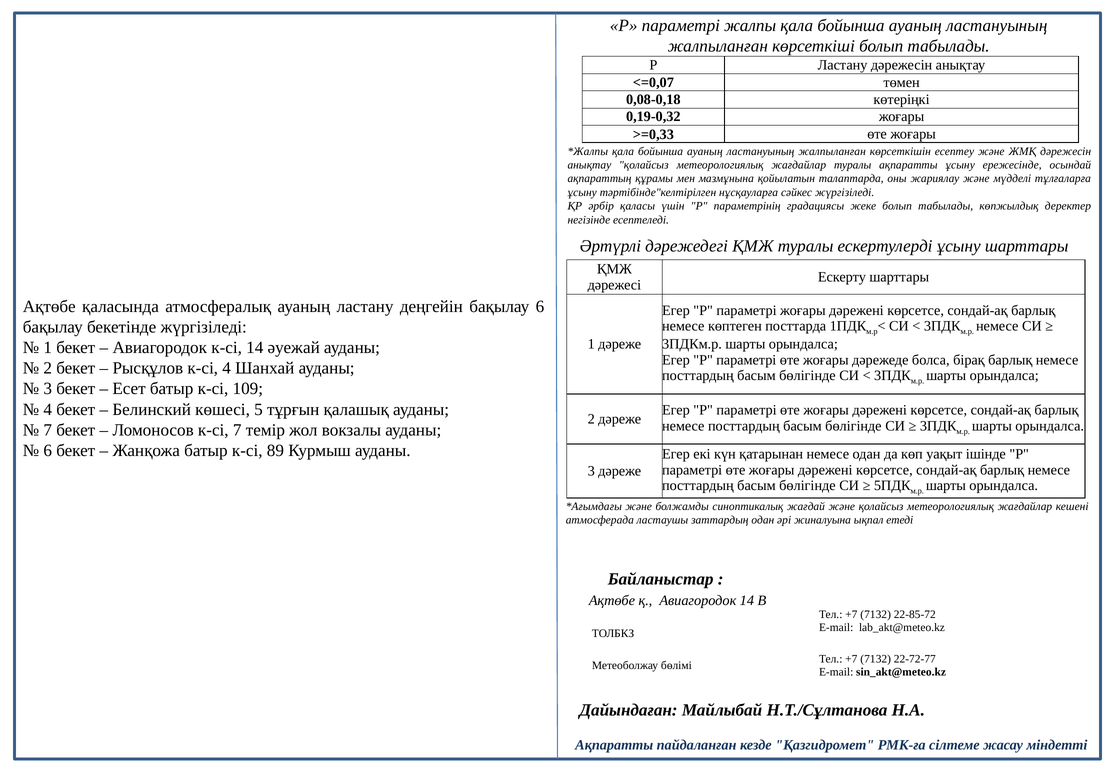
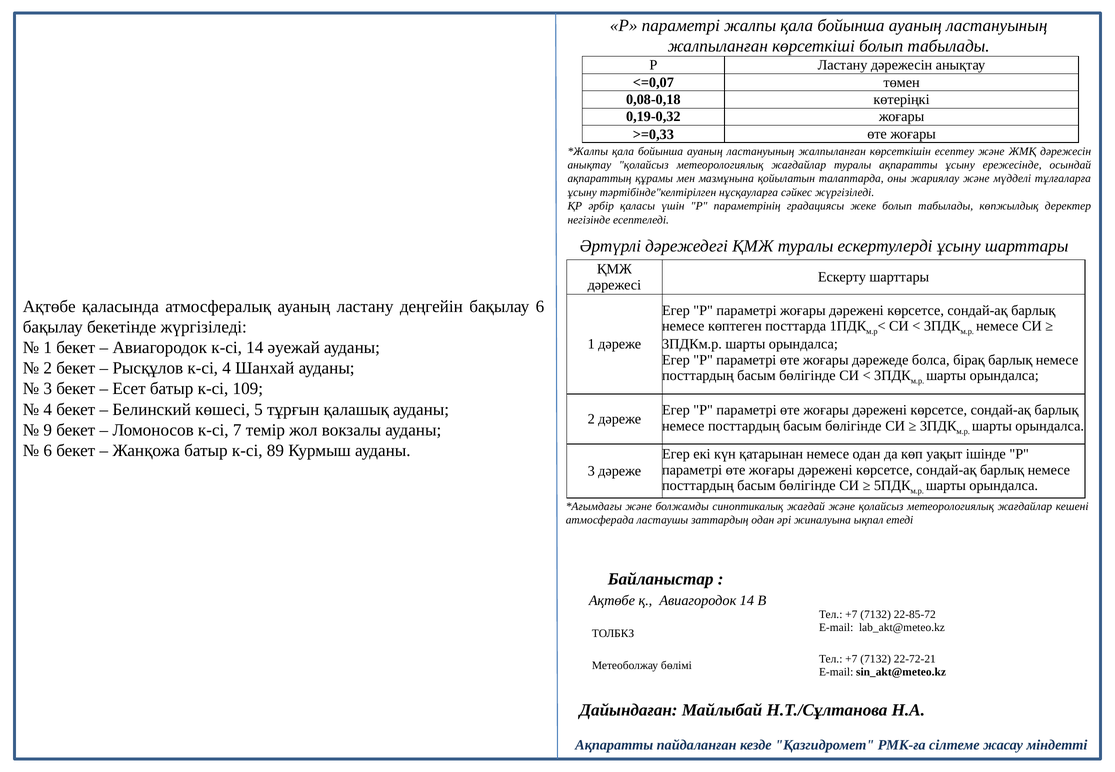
7: 7 -> 9 (48, 430)
22-72-77: 22-72-77 -> 22-72-21 (915, 659)
